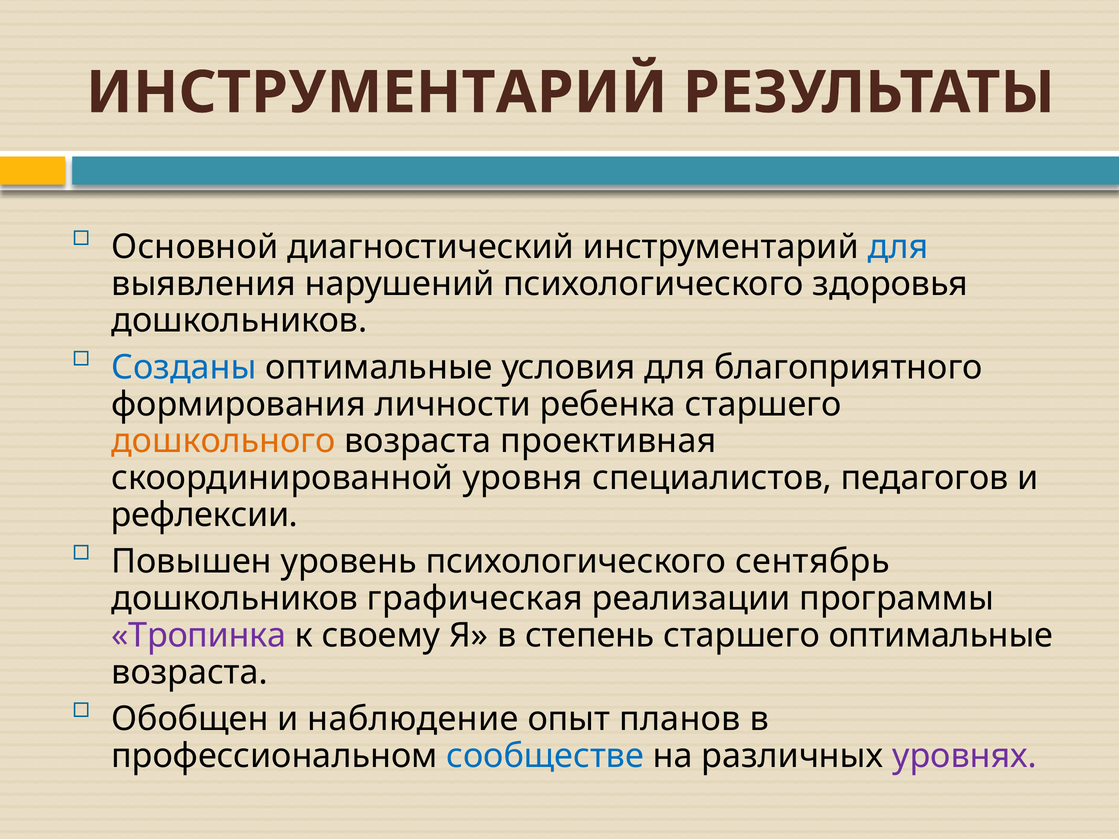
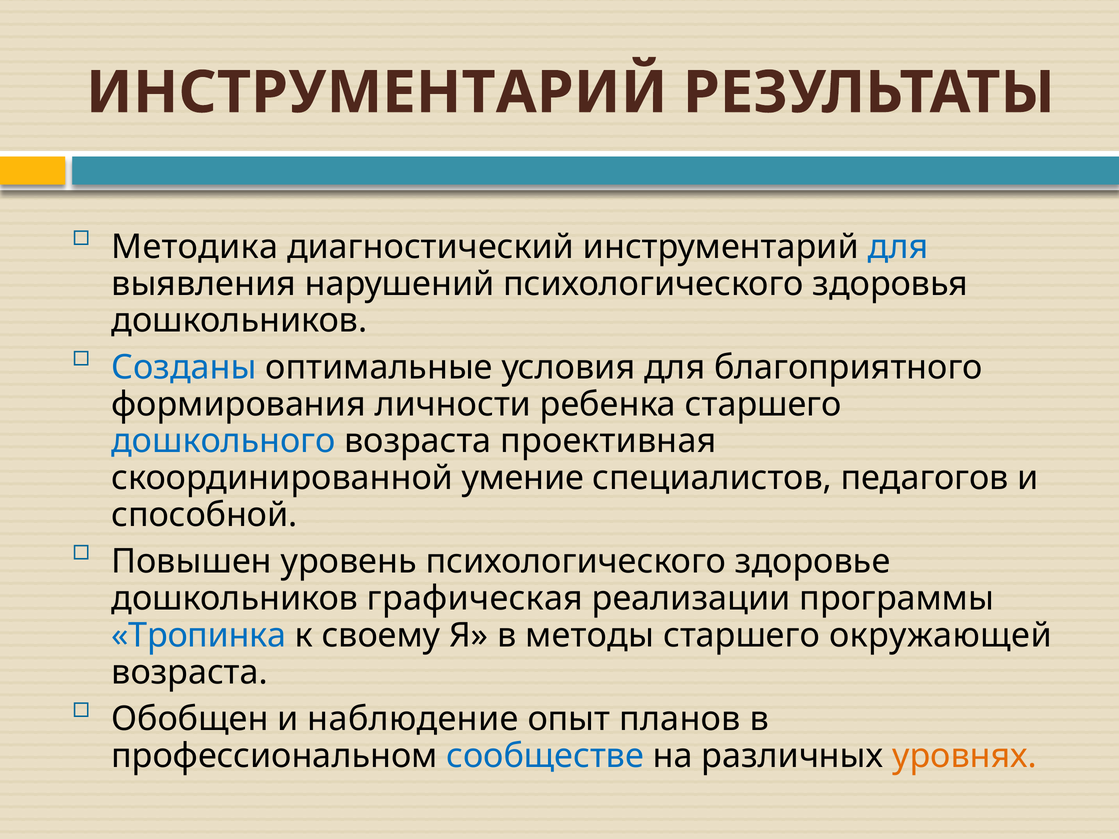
Основной: Основной -> Методика (195, 247)
дошкольного colour: orange -> blue (223, 441)
уровня: уровня -> умение (523, 478)
рефлексии: рефлексии -> способной (204, 515)
сентябрь: сентябрь -> здоровье (813, 562)
Тропинка colour: purple -> blue (199, 636)
степень: степень -> методы (590, 636)
старшего оптимальные: оптимальные -> окружающей (940, 636)
уровнях colour: purple -> orange (965, 756)
